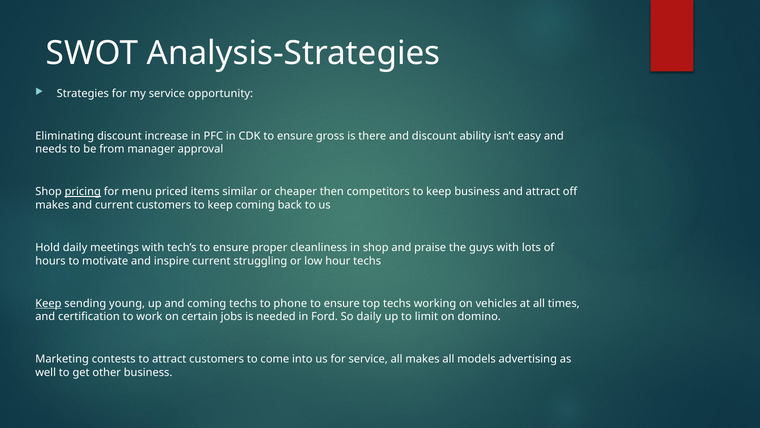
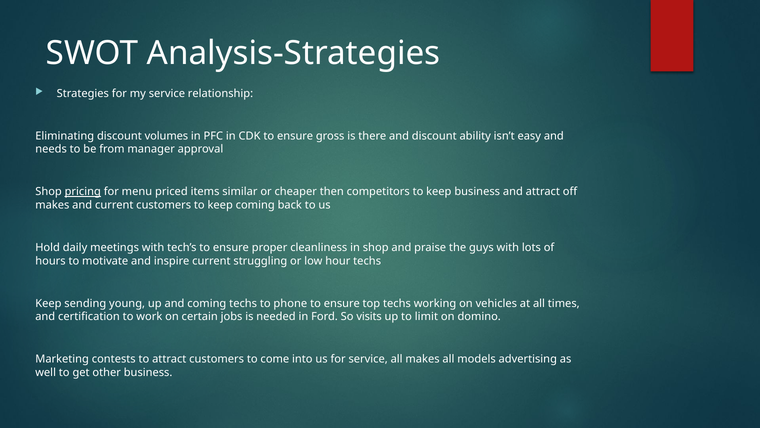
opportunity: opportunity -> relationship (220, 93)
increase: increase -> volumes (166, 136)
Keep underline: present -> none (48, 303)
So daily: daily -> visits (369, 316)
